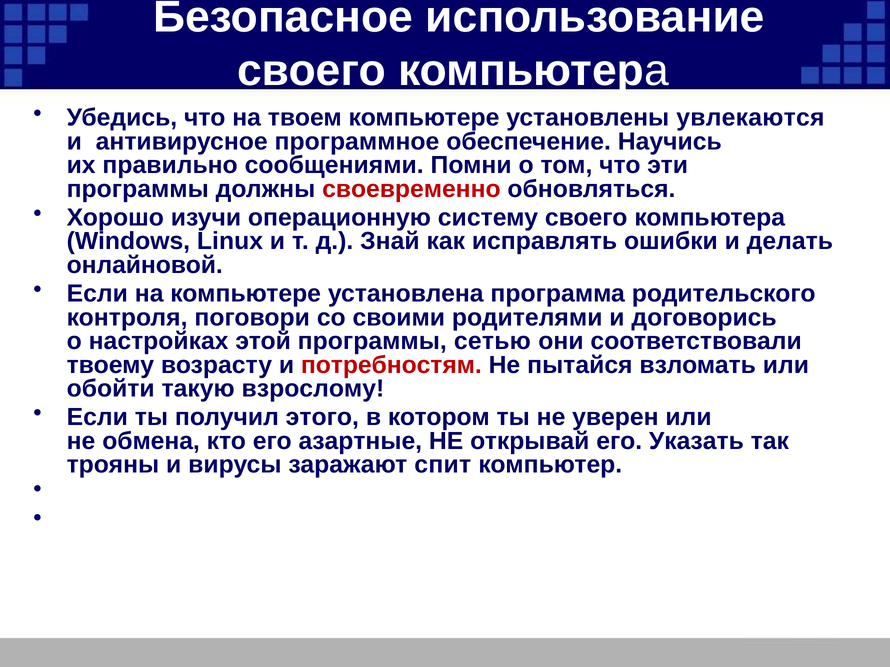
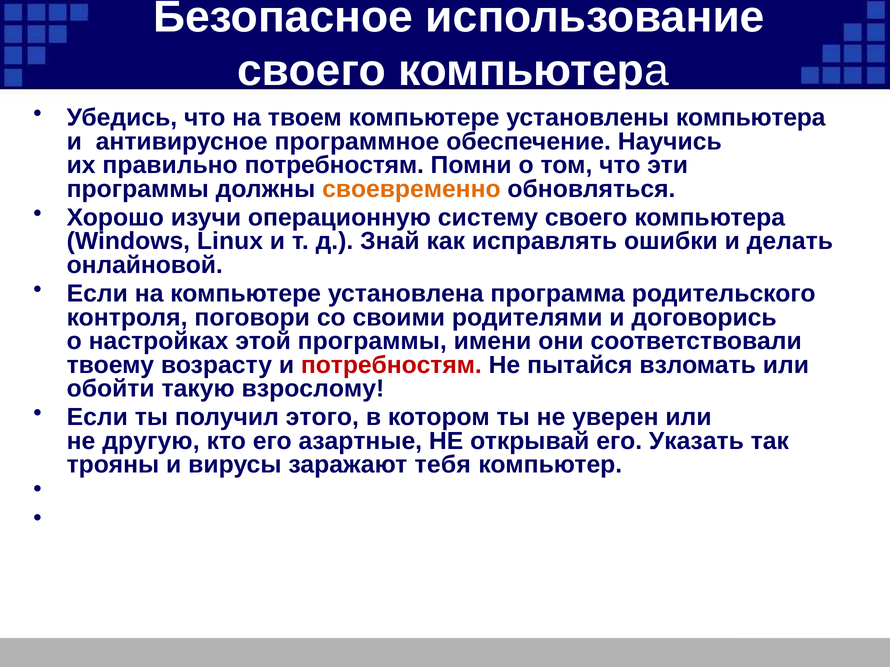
установлены увлекаются: увлекаются -> компьютера (751, 118)
правильно сообщениями: сообщениями -> потребностям (334, 165)
своевременно colour: red -> orange (411, 189)
сетью: сетью -> имени (492, 341)
обмена: обмена -> другую (151, 441)
спит: спит -> тебя (443, 465)
